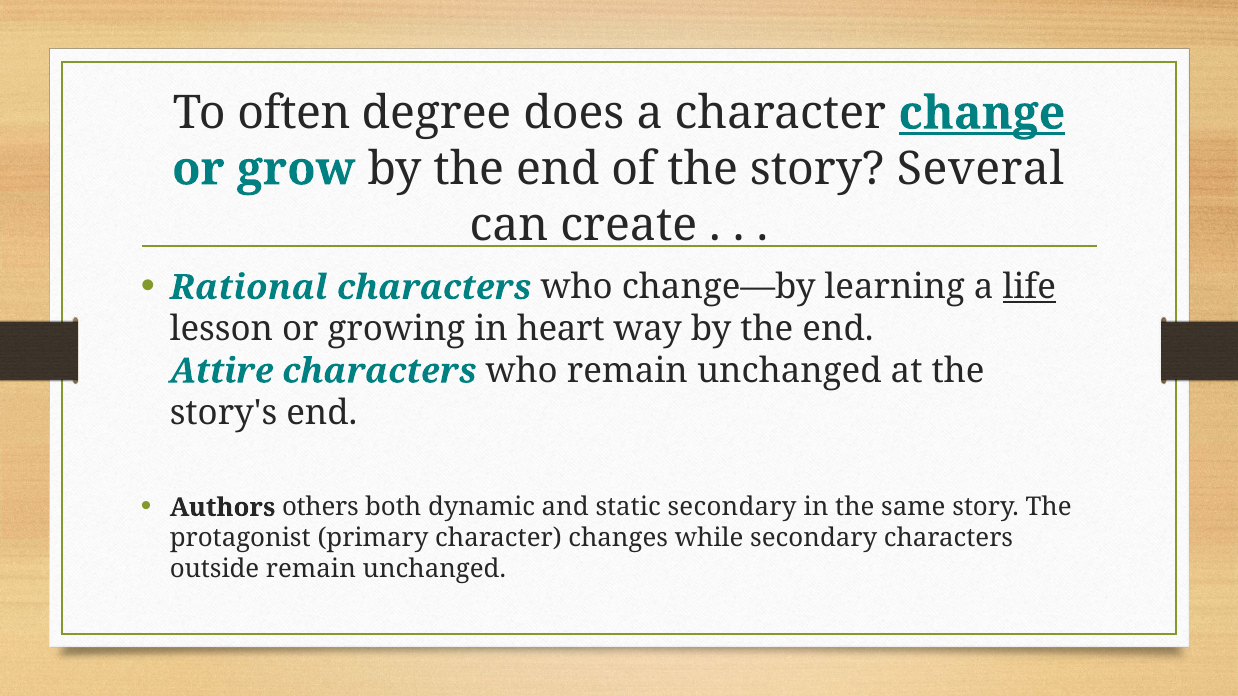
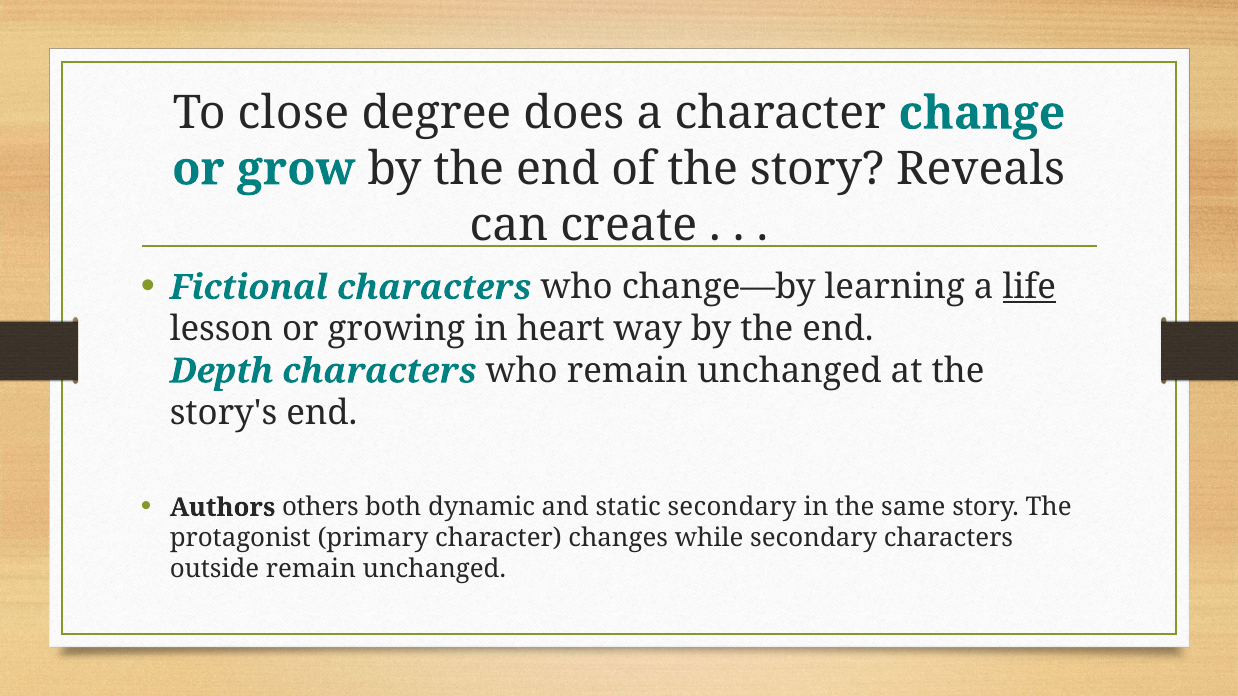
often: often -> close (293, 113)
change underline: present -> none (982, 113)
Several: Several -> Reveals (981, 169)
Rational: Rational -> Fictional (249, 288)
Attire: Attire -> Depth (222, 371)
